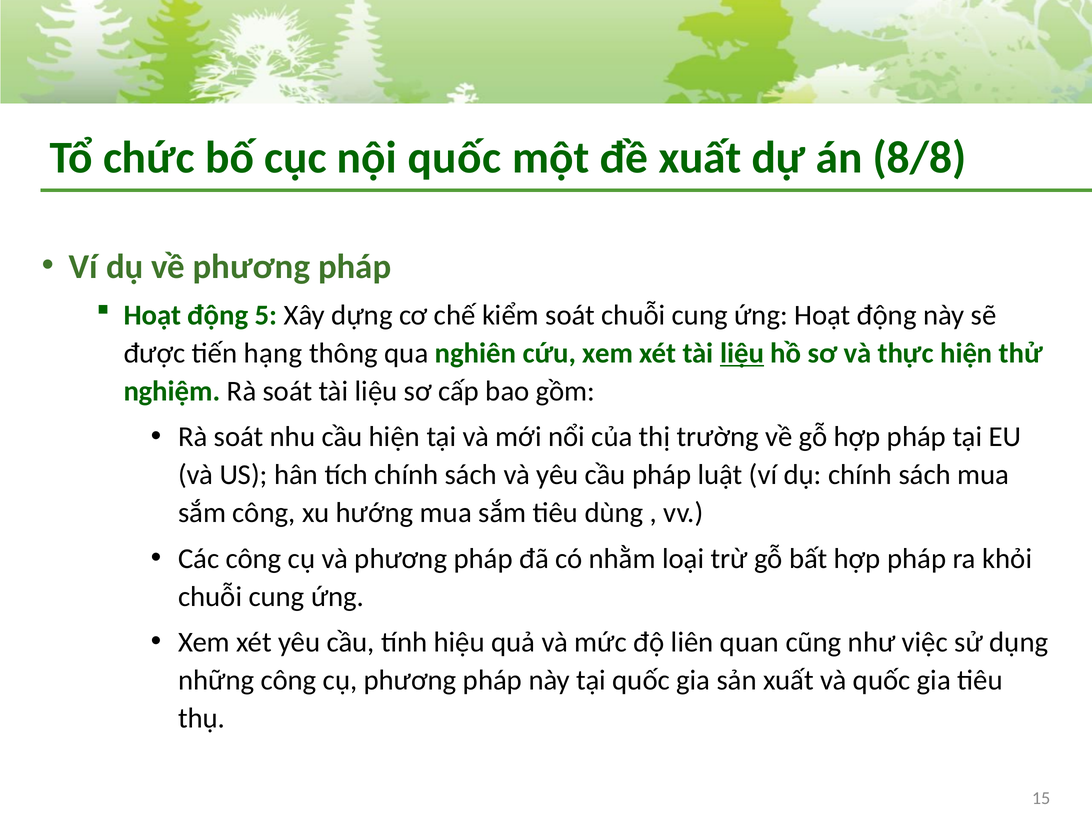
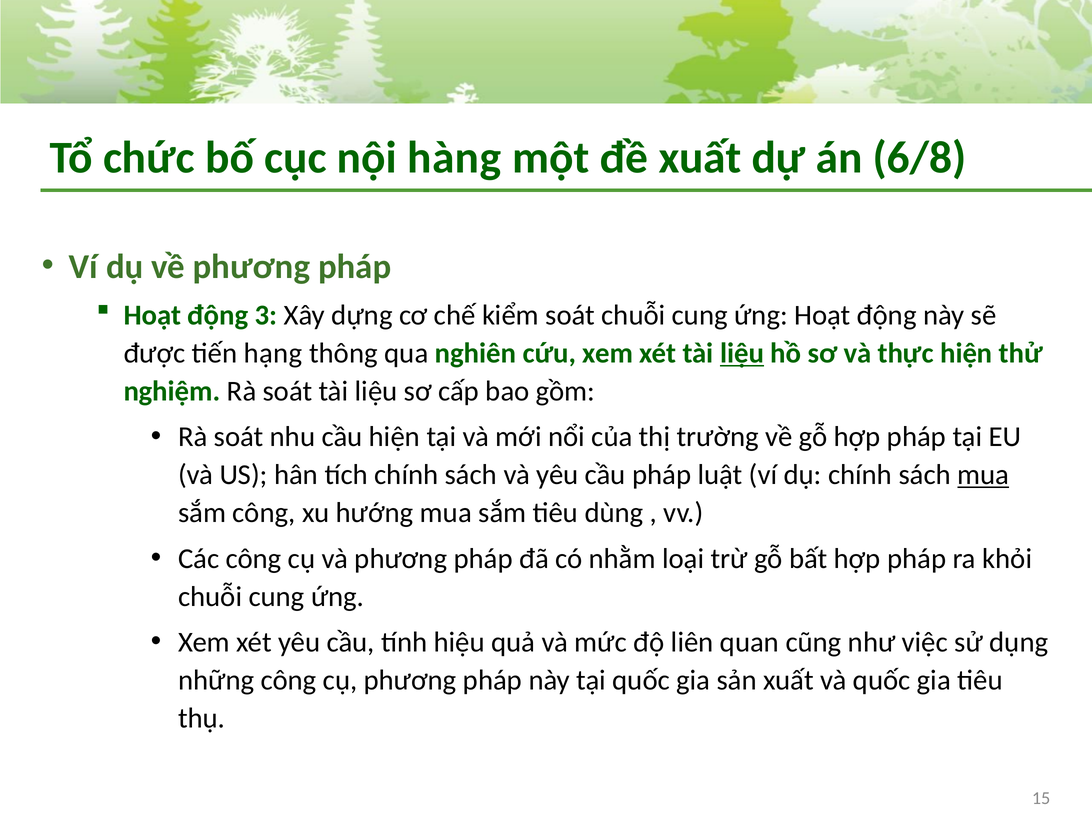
nội quốc: quốc -> hàng (454, 158)
8/8: 8/8 -> 6/8 (920, 158)
5: 5 -> 3 (266, 315)
mua underline: none -> present (983, 475)
